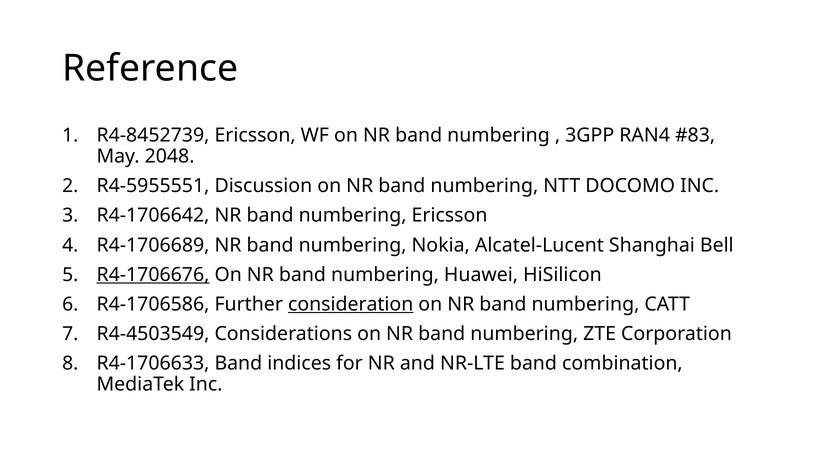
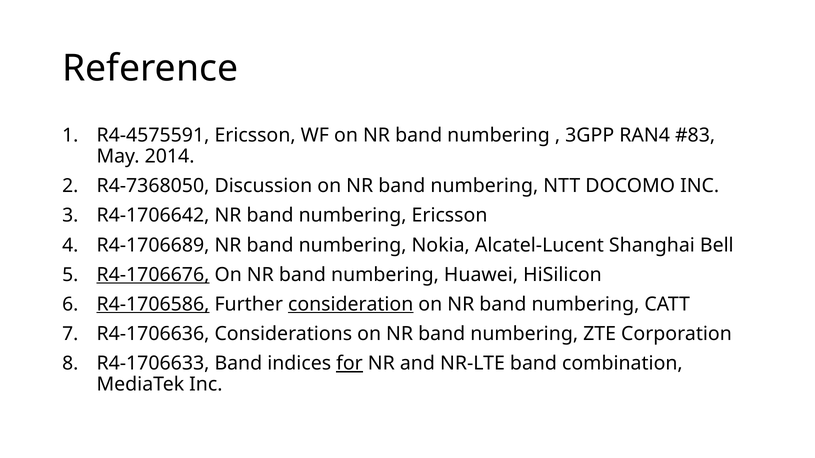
R4-8452739: R4-8452739 -> R4-4575591 (153, 136)
2048: 2048 -> 2014 (170, 157)
R4-5955551: R4-5955551 -> R4-7368050 (153, 186)
R4-1706586 underline: none -> present (153, 304)
R4-4503549: R4-4503549 -> R4-1706636 (153, 334)
for underline: none -> present (350, 364)
